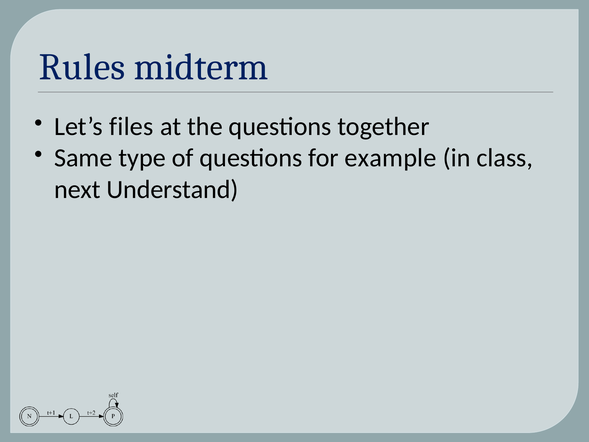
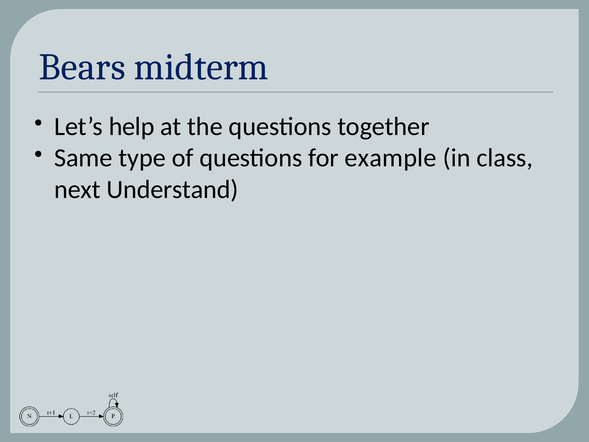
Rules: Rules -> Bears (82, 67)
files: files -> help (132, 126)
